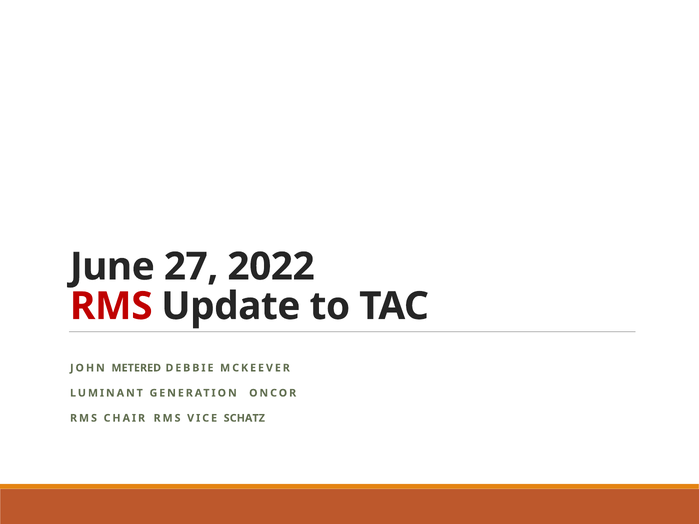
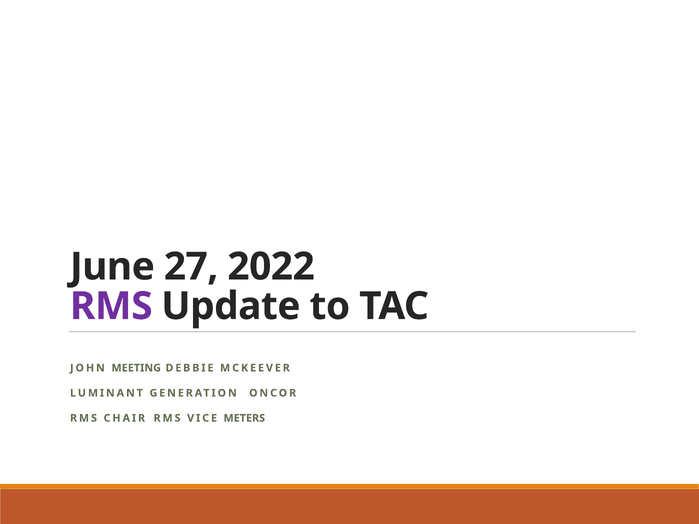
RMS colour: red -> purple (111, 306)
METERED: METERED -> MEETING (136, 368)
SCHATZ: SCHATZ -> METERS (244, 418)
